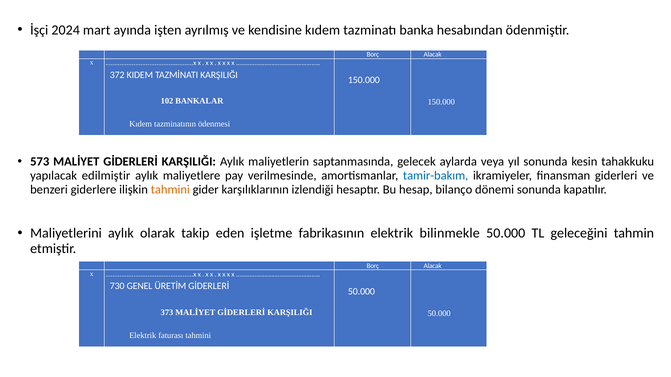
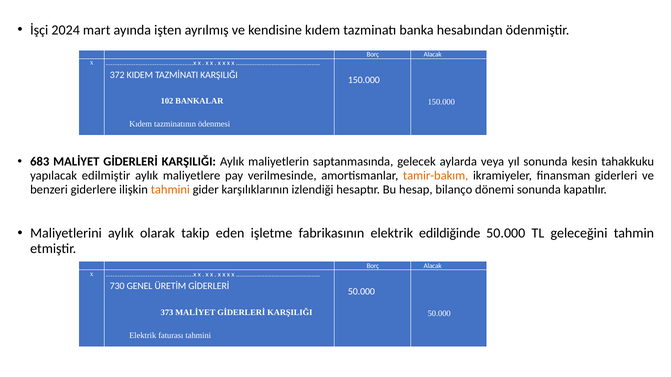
573: 573 -> 683 (40, 162)
tamir-bakım colour: blue -> orange (436, 176)
bilinmekle: bilinmekle -> edildiğinde (450, 234)
